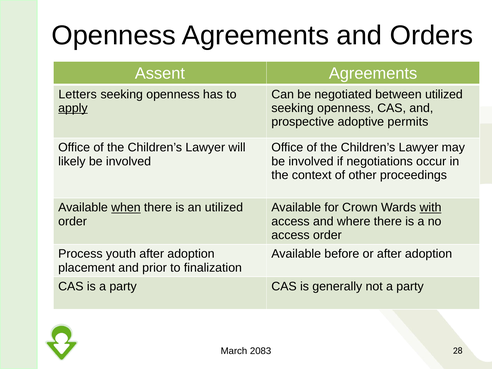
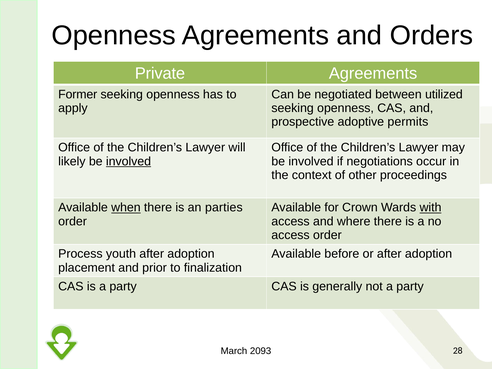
Assent: Assent -> Private (160, 73)
Letters: Letters -> Former (78, 94)
apply underline: present -> none (73, 108)
involved underline: none -> present (129, 161)
an utilized: utilized -> parties (224, 208)
2083: 2083 -> 2093 (261, 351)
